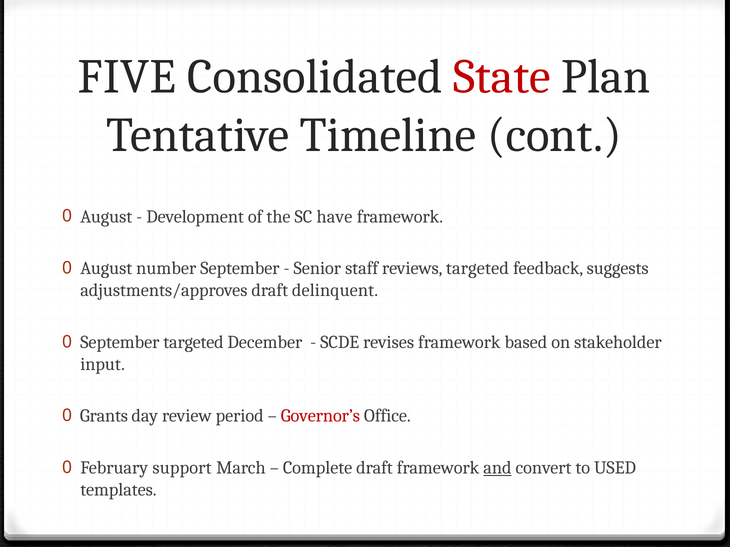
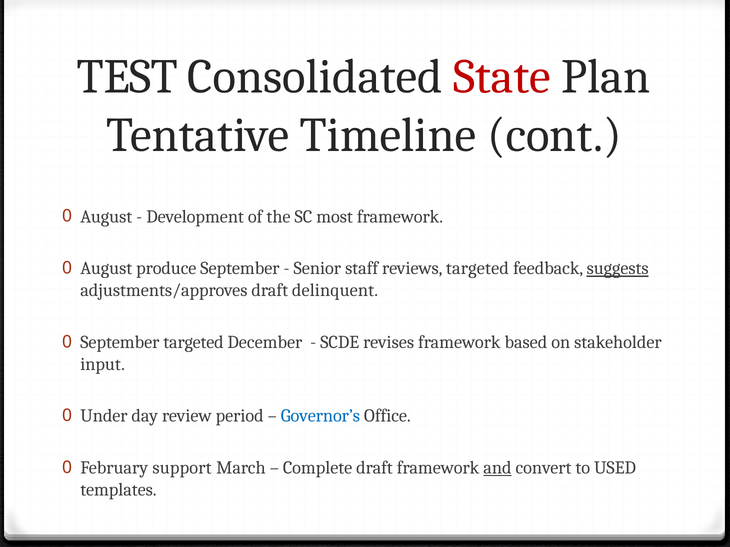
FIVE: FIVE -> TEST (127, 77)
have: have -> most (335, 217)
number: number -> produce (166, 269)
suggests underline: none -> present (618, 269)
Grants: Grants -> Under (104, 416)
Governor’s colour: red -> blue (320, 416)
